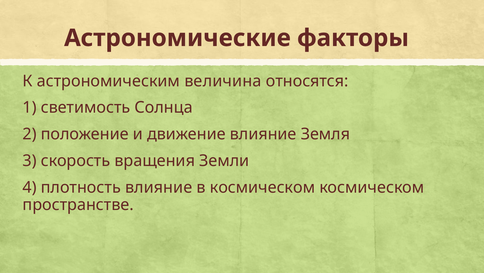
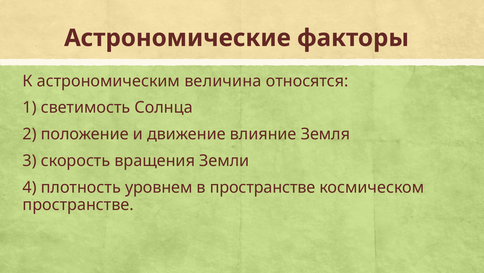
плотность влияние: влияние -> уровнем (159, 187)
в космическом: космическом -> пространстве (263, 187)
